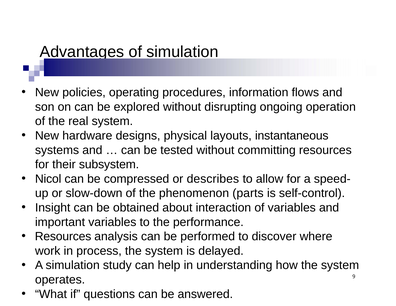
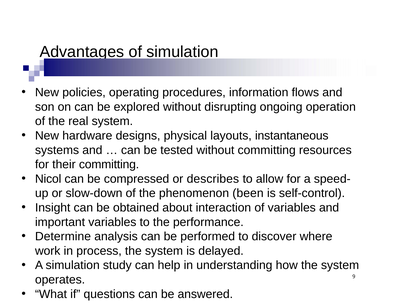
their subsystem: subsystem -> committing (109, 164)
parts: parts -> been (248, 193)
Resources: Resources -> Determine (63, 236)
